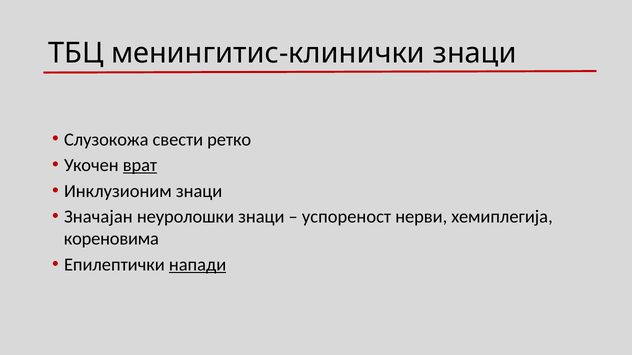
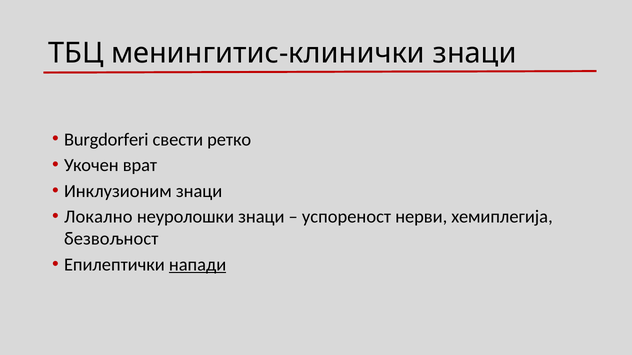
Слузокожа: Слузокожа -> Burgdorferi (106, 140)
врат underline: present -> none (140, 165)
Значајан: Значајан -> Локално (98, 217)
кореновима: кореновима -> безвољност (111, 239)
